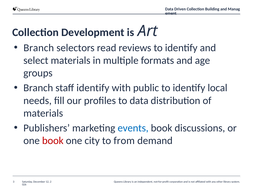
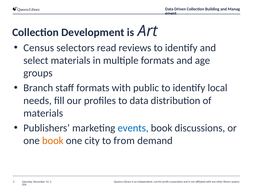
Branch: Branch -> Census (39, 48)
staff identify: identify -> formats (93, 88)
book colour: red -> orange (53, 140)
